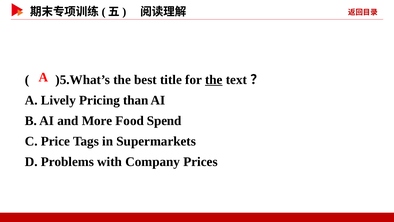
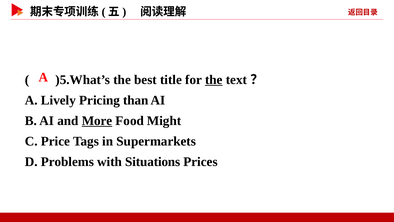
More underline: none -> present (97, 121)
Spend: Spend -> Might (164, 121)
Company: Company -> Situations (153, 162)
